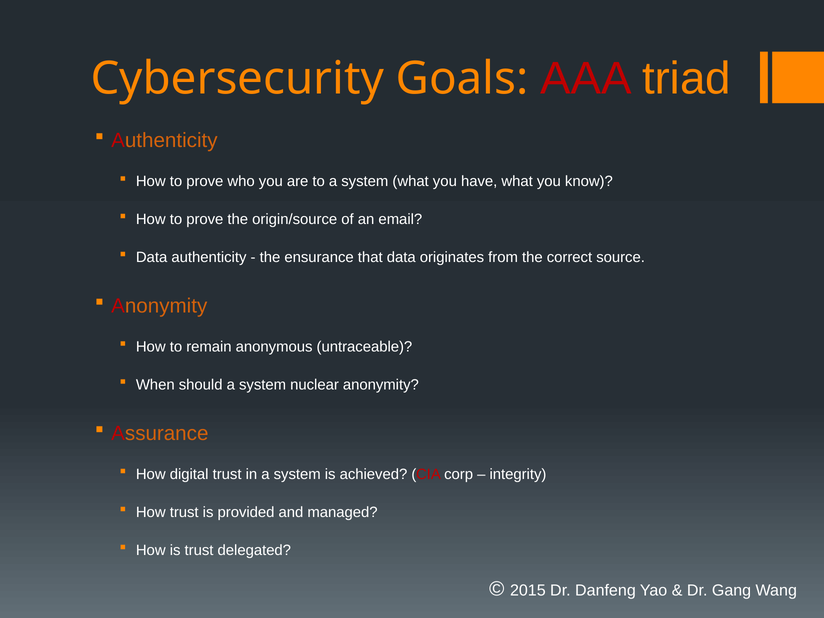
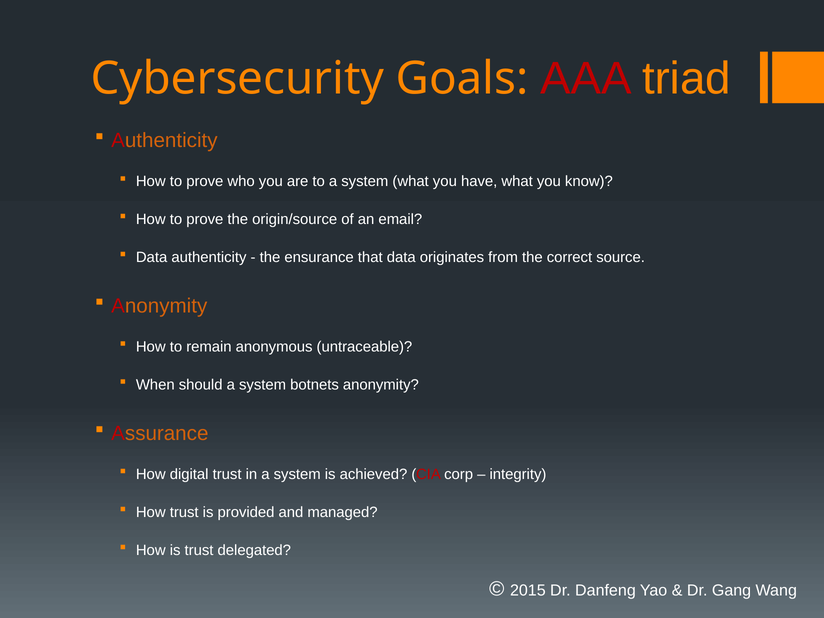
nuclear: nuclear -> botnets (315, 385)
